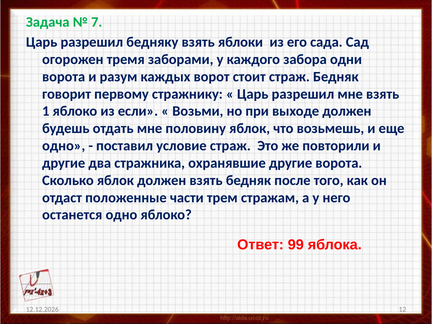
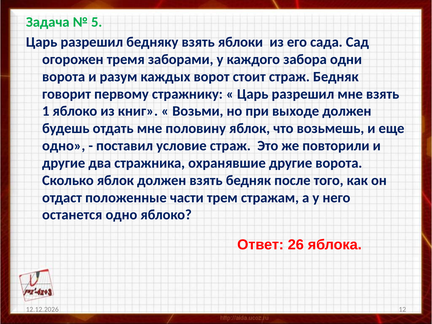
7: 7 -> 5 (97, 22)
если: если -> книг (138, 111)
99: 99 -> 26 (296, 245)
